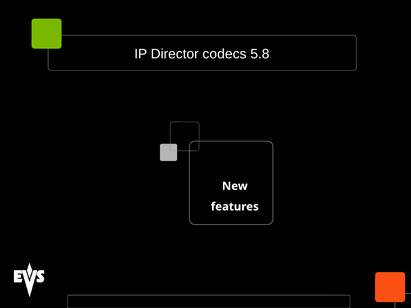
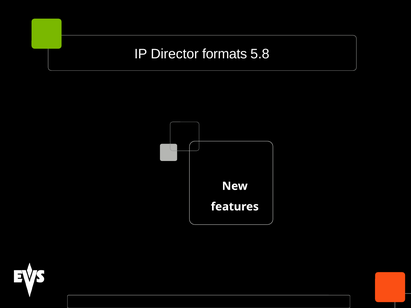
codecs: codecs -> formats (225, 54)
